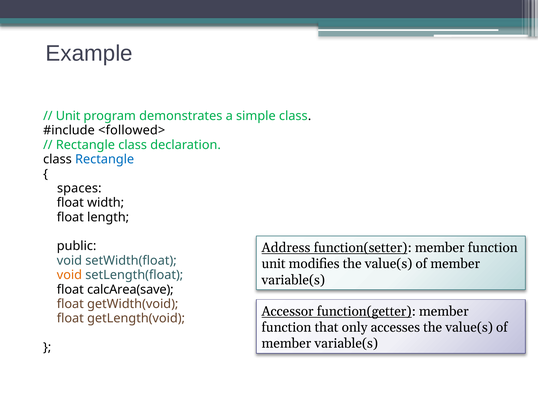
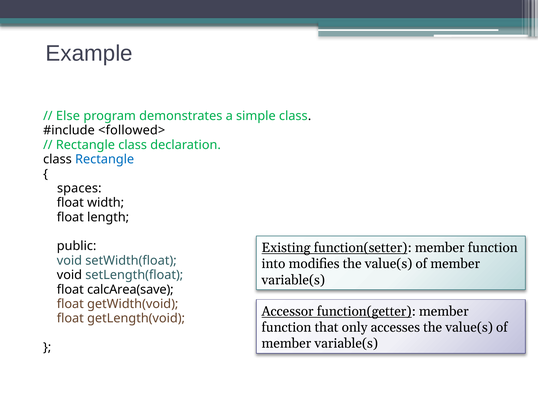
Unit: Unit -> Else (68, 116)
Address: Address -> Existing (286, 247)
unit: unit -> into (273, 263)
void colour: orange -> black (69, 275)
